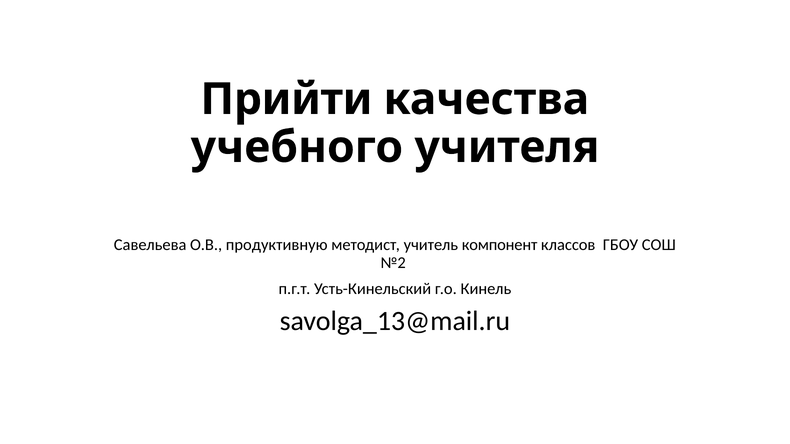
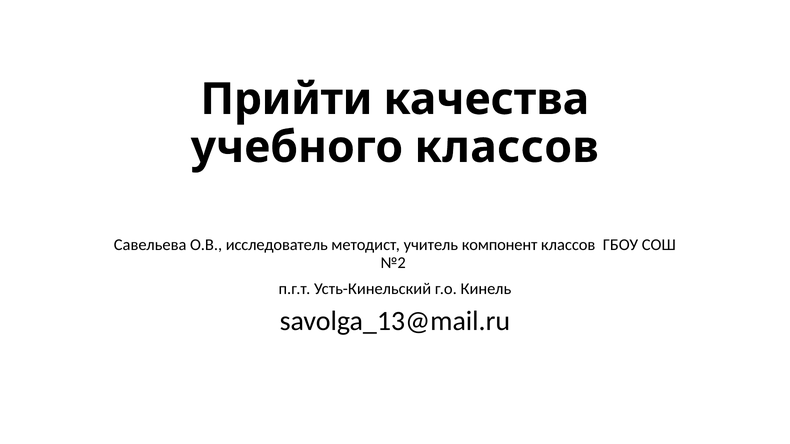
учебного учителя: учителя -> классов (507, 147)
продуктивную: продуктивную -> исследователь (277, 245)
